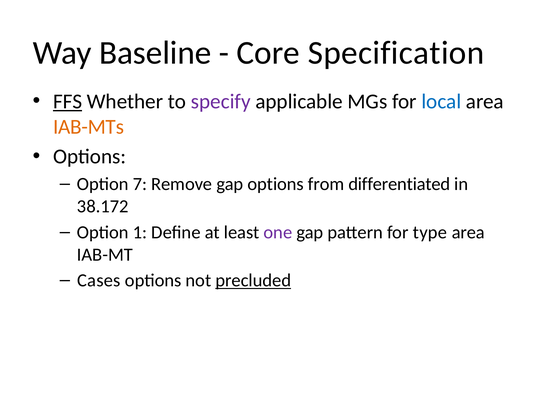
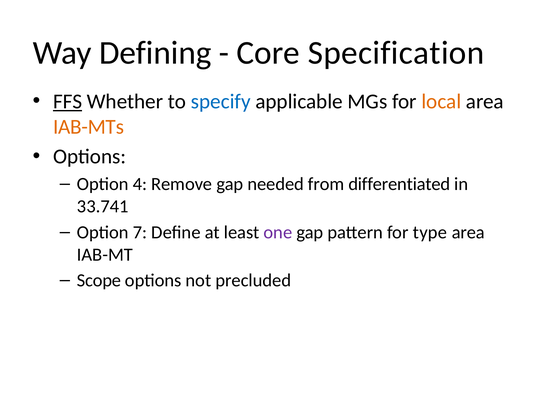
Baseline: Baseline -> Defining (155, 53)
specify colour: purple -> blue (221, 101)
local colour: blue -> orange (441, 101)
7: 7 -> 4 (140, 184)
gap options: options -> needed (276, 184)
38.172: 38.172 -> 33.741 (103, 206)
1: 1 -> 7 (140, 232)
Cases: Cases -> Scope (99, 280)
precluded underline: present -> none (253, 280)
